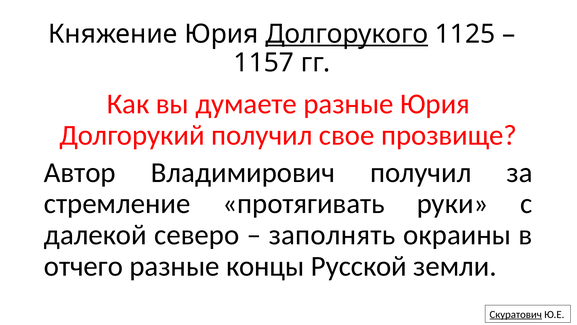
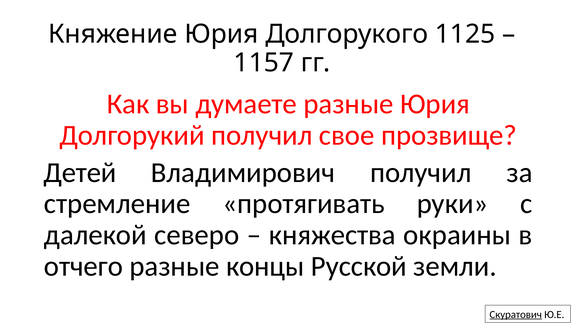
Долгорукого underline: present -> none (347, 34)
Автор: Автор -> Детей (80, 172)
заполнять: заполнять -> княжества (332, 235)
